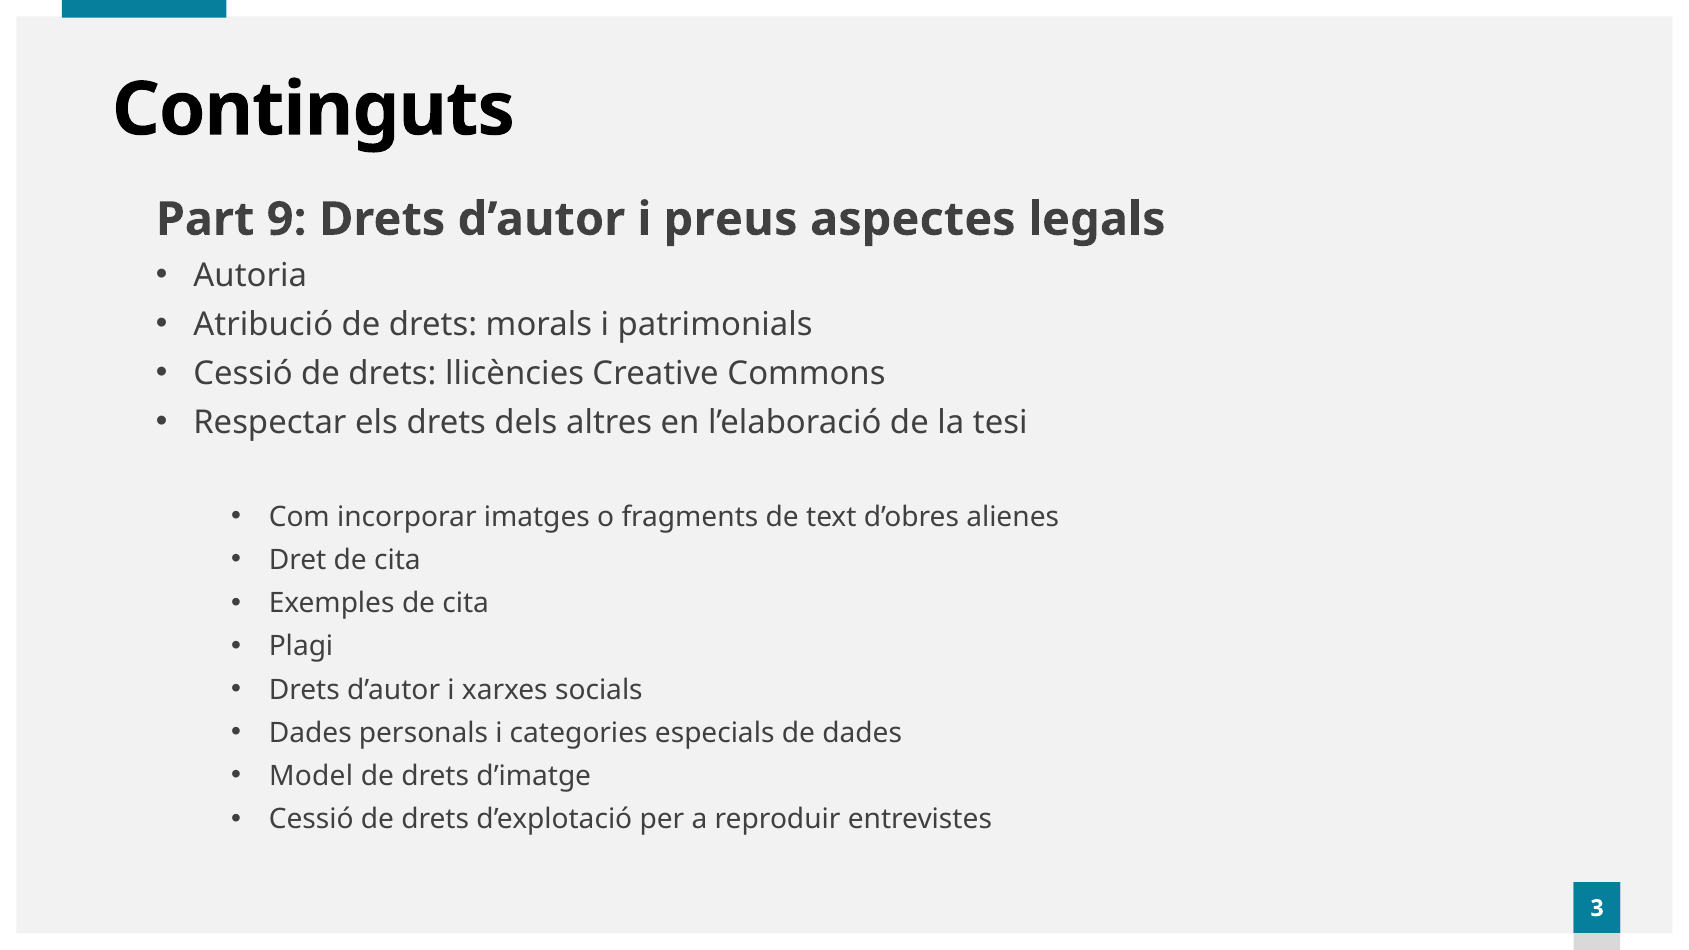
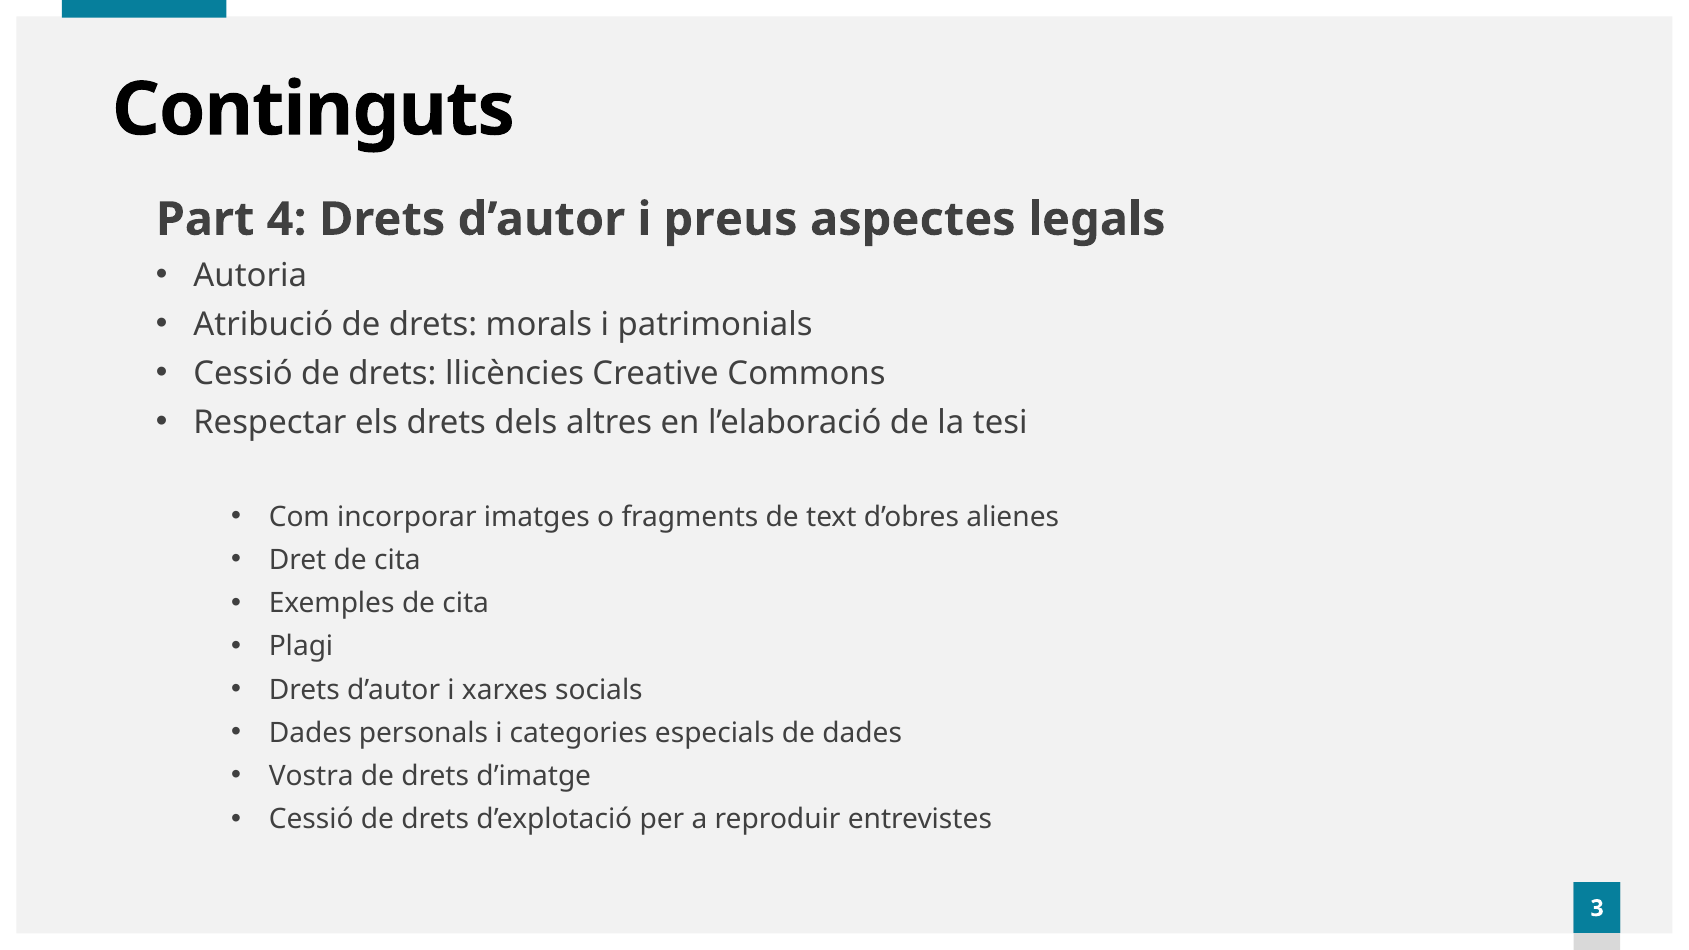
9: 9 -> 4 (287, 219)
Model: Model -> Vostra (311, 776)
